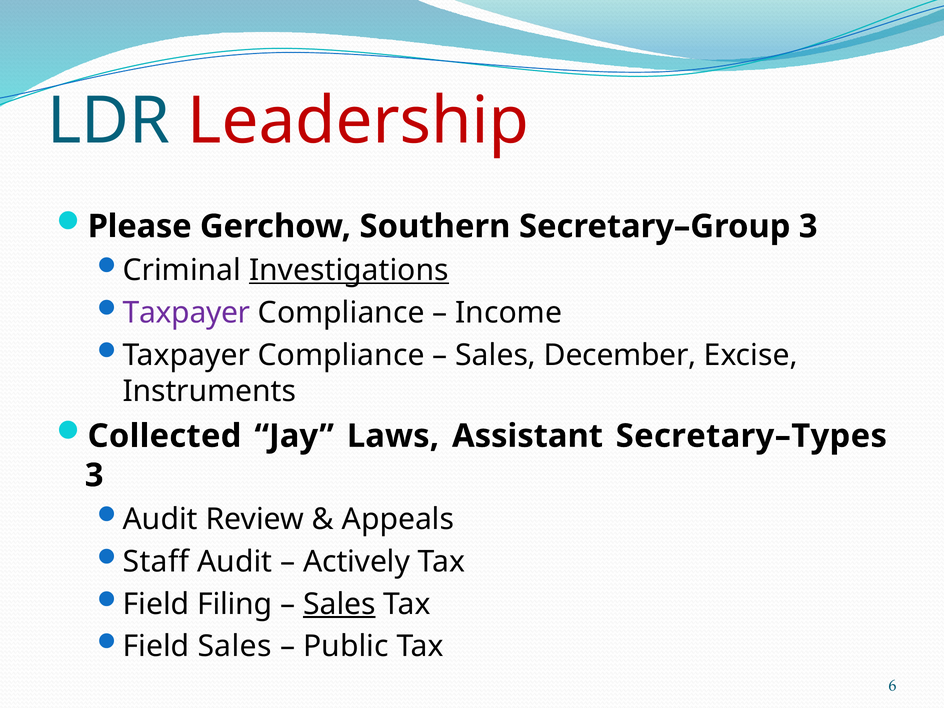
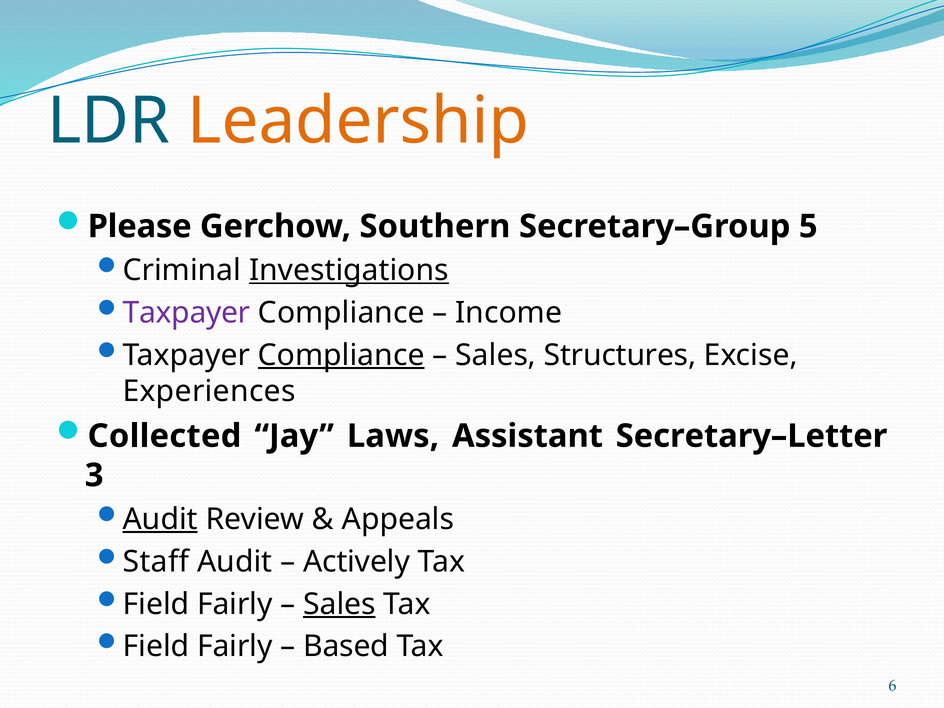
Leadership colour: red -> orange (358, 121)
Secretary–Group 3: 3 -> 5 (808, 226)
Compliance underline: none -> present (341, 355)
December: December -> Structures (620, 355)
Instruments: Instruments -> Experiences (209, 391)
Secretary–Types: Secretary–Types -> Secretary–Letter (752, 436)
Audit underline: none -> present (160, 519)
Filing: Filing -> Fairly (235, 604)
Sales: Sales -> Fairly (235, 647)
Public: Public -> Based (346, 647)
